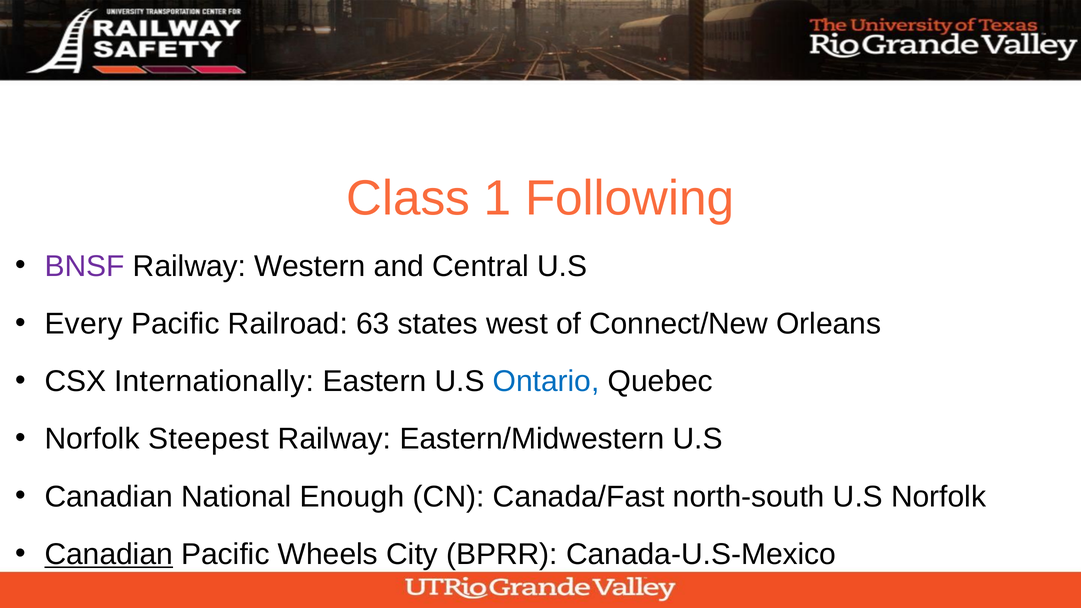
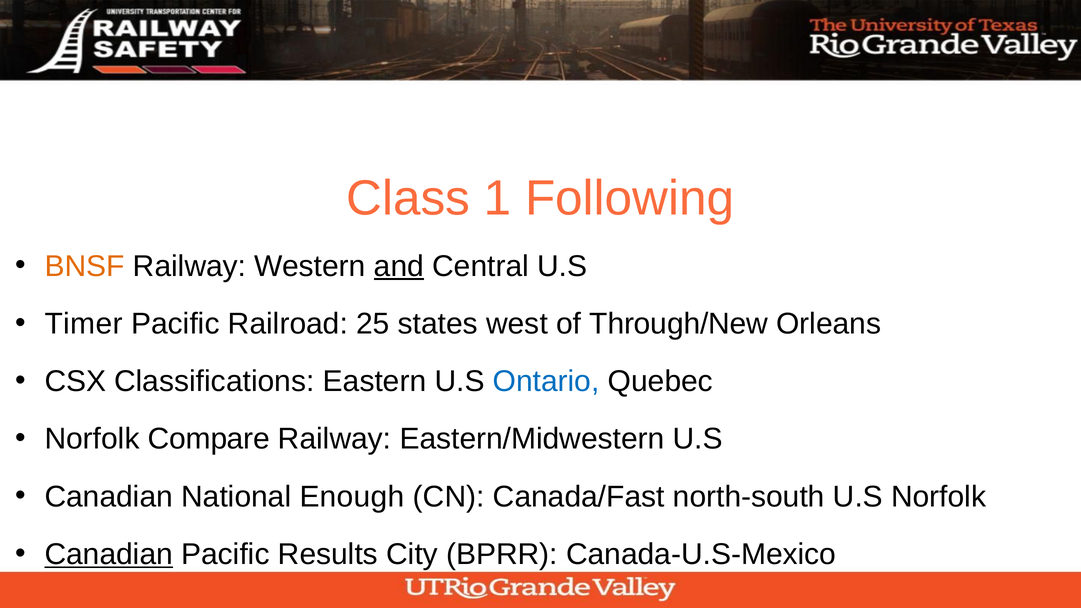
BNSF colour: purple -> orange (85, 266)
and underline: none -> present (399, 266)
Every: Every -> Timer (84, 324)
63: 63 -> 25 (373, 324)
Connect/New: Connect/New -> Through/New (679, 324)
Internationally: Internationally -> Classifications (214, 381)
Steepest: Steepest -> Compare (209, 439)
Wheels: Wheels -> Results (328, 554)
